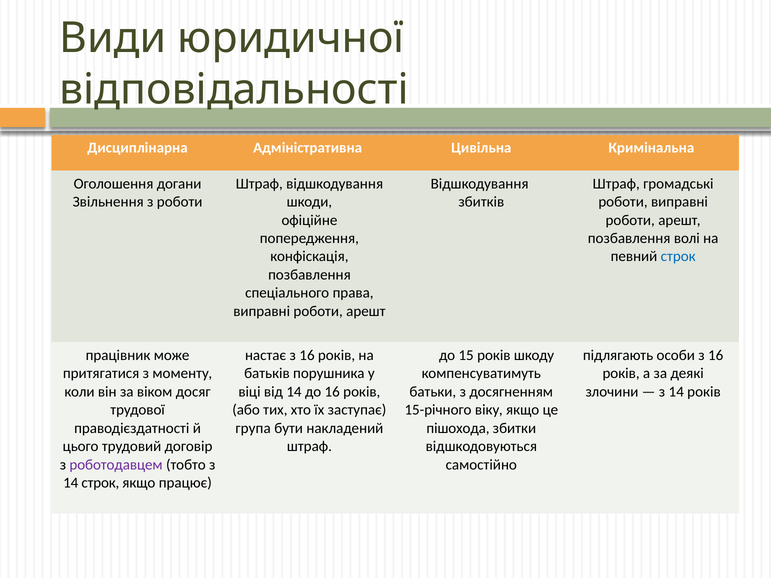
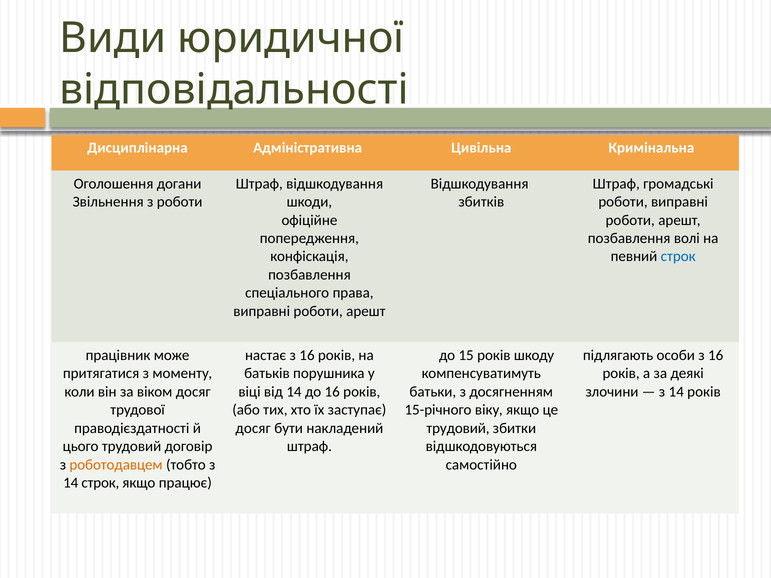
група: група -> досяг (253, 428)
пішохода: пішохода -> трудовий (458, 428)
роботодавцем colour: purple -> orange (116, 465)
